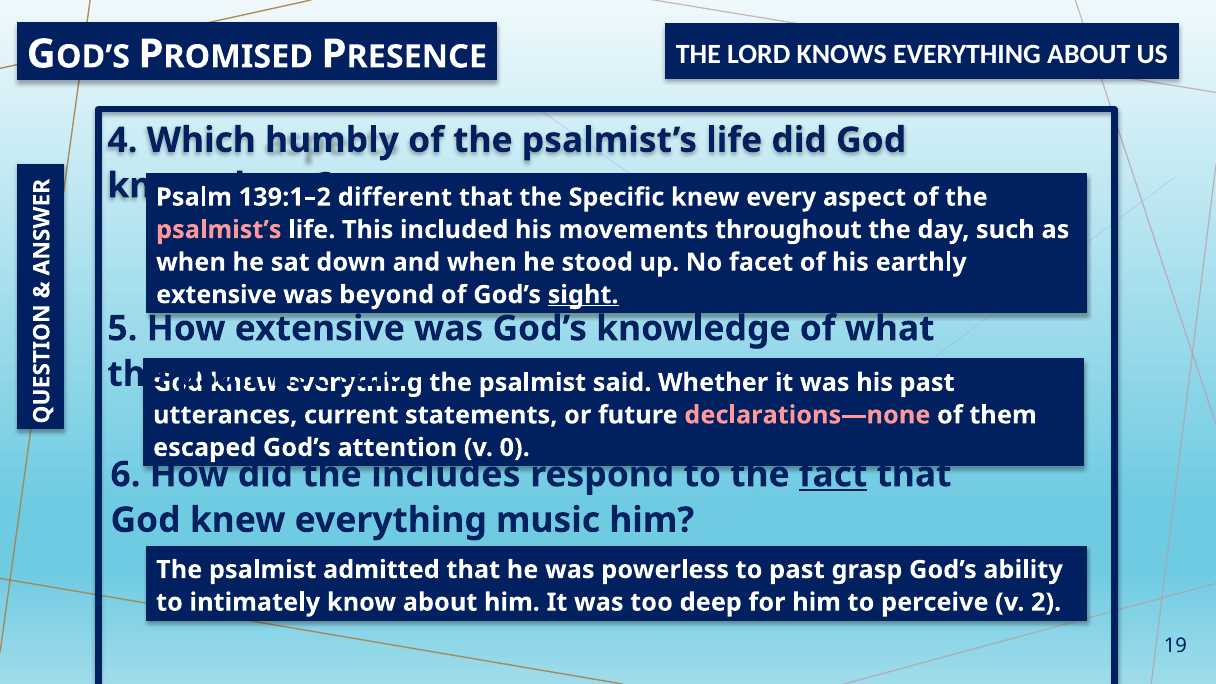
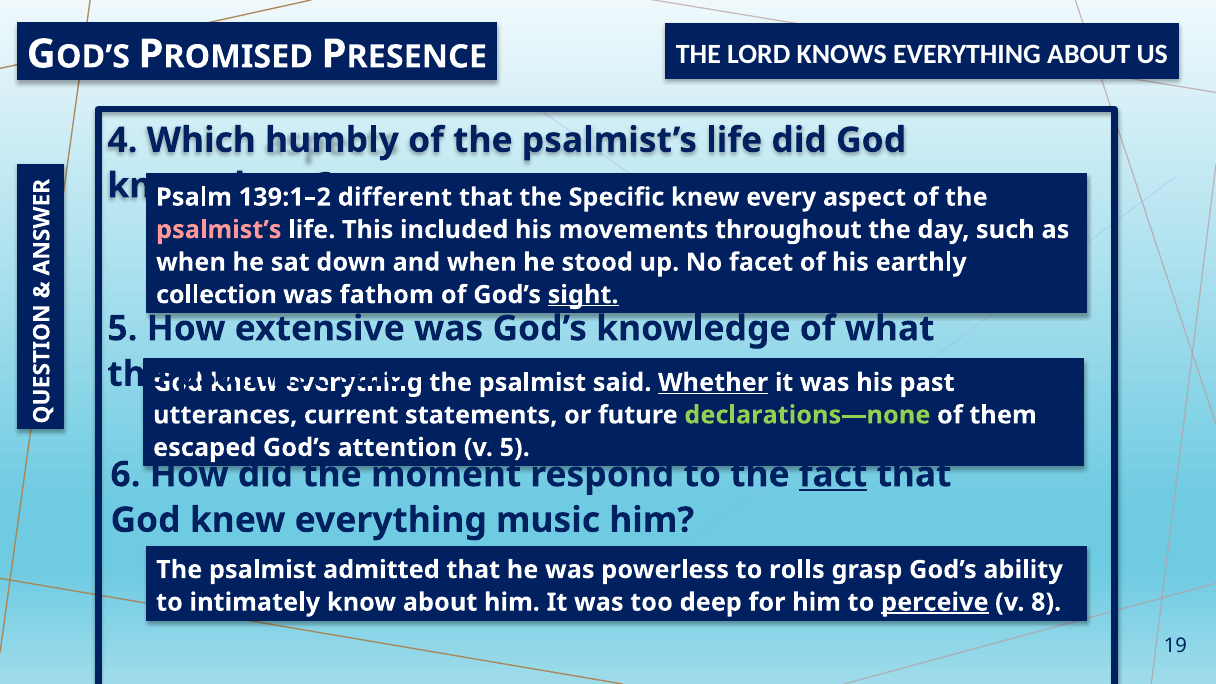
extensive: extensive -> collection (216, 295)
beyond: beyond -> fathom (387, 295)
Whether underline: none -> present (713, 383)
declarations—none colour: pink -> light green (807, 415)
v 0: 0 -> 5 (515, 448)
includes: includes -> moment (446, 475)
to past: past -> rolls (797, 570)
perceive underline: none -> present (935, 602)
2: 2 -> 8 (1046, 602)
